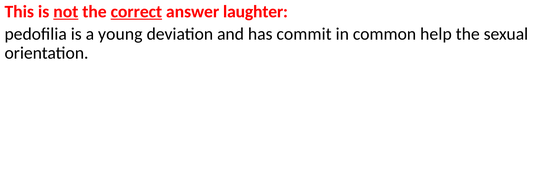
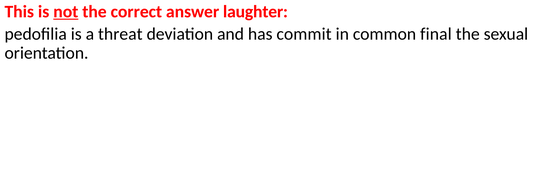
correct underline: present -> none (136, 12)
young: young -> threat (120, 34)
help: help -> final (436, 34)
